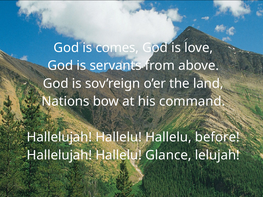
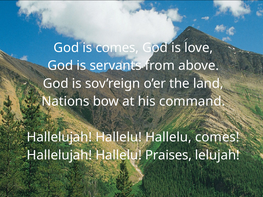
Hallelu before: before -> comes (217, 137)
Glance: Glance -> Praises (168, 155)
